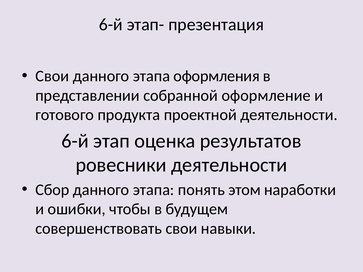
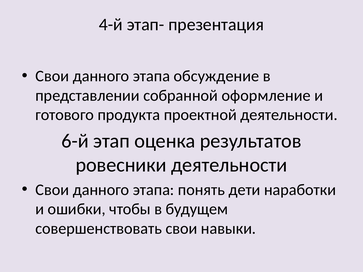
6-й: 6-й -> 4-й (111, 25)
оформления: оформления -> обсуждение (216, 76)
Сбор: Сбор -> Свои (52, 190)
этом: этом -> дети (245, 190)
